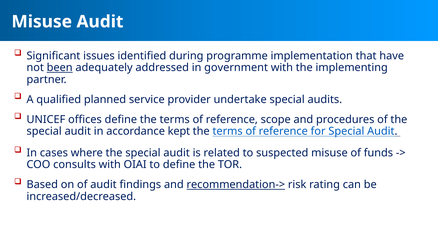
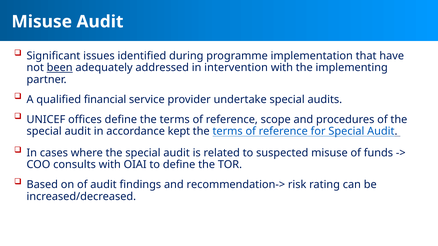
government: government -> intervention (236, 68)
planned: planned -> financial (105, 100)
recommendation-> underline: present -> none (236, 185)
